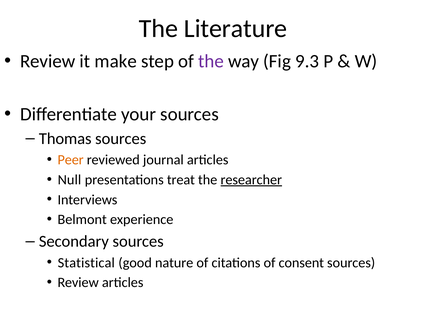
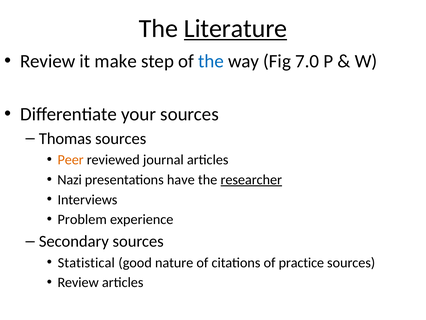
Literature underline: none -> present (236, 28)
the colour: purple -> blue (211, 61)
9.3: 9.3 -> 7.0 (307, 61)
Null: Null -> Nazi (70, 179)
treat: treat -> have (181, 179)
Belmont: Belmont -> Problem (82, 219)
consent: consent -> practice (301, 262)
